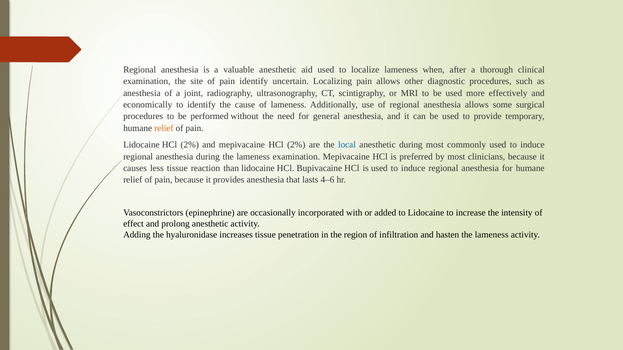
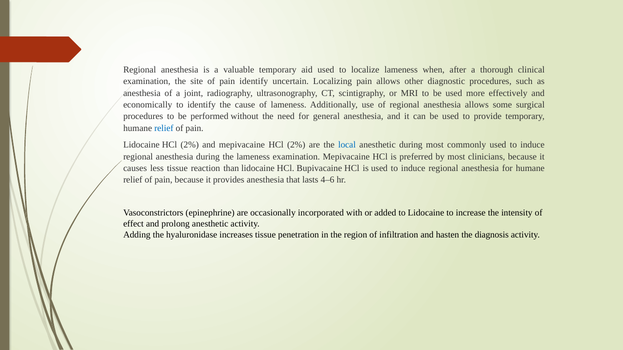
valuable anesthetic: anesthetic -> temporary (278, 70)
relief colour: orange -> blue (164, 128)
hasten the lameness: lameness -> diagnosis (492, 235)
